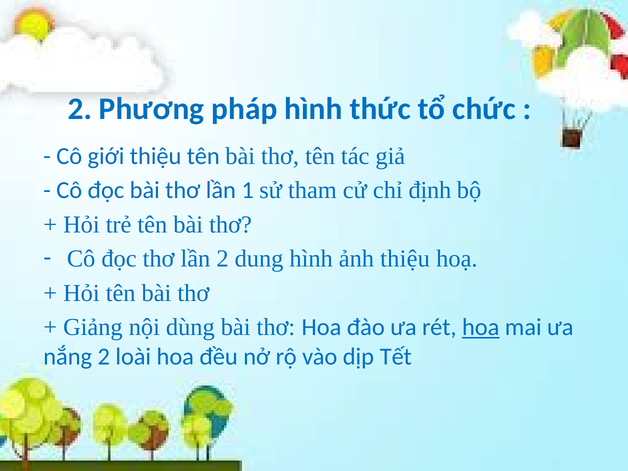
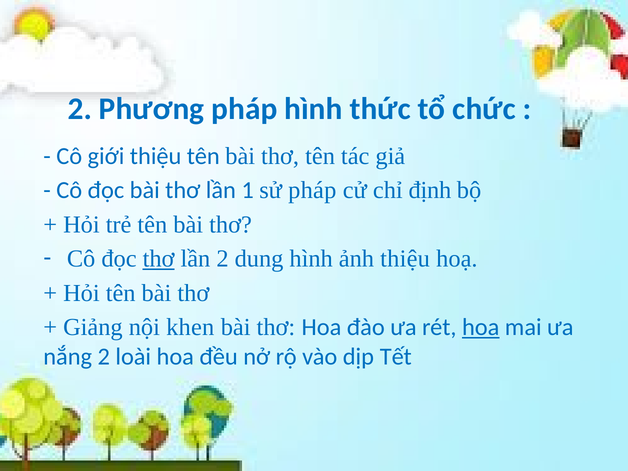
sử tham: tham -> pháp (312, 190)
thơ underline: none -> present (159, 259)
dùng: dùng -> khen (190, 327)
